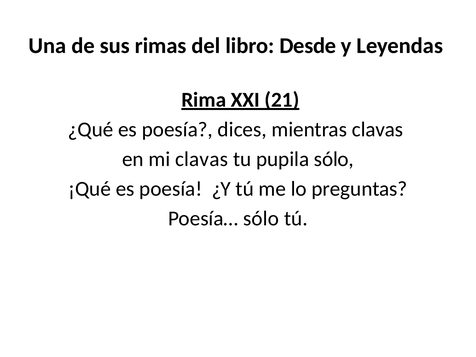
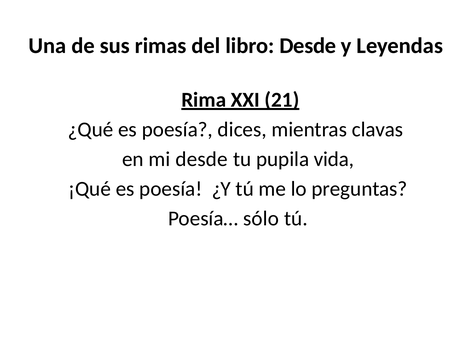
mi clavas: clavas -> desde (202, 159)
pupila sólo: sólo -> vida (334, 159)
